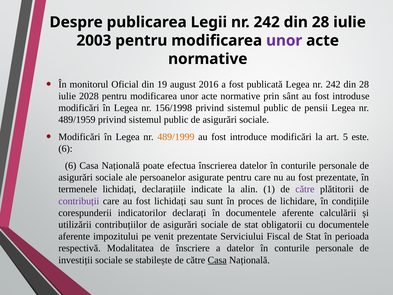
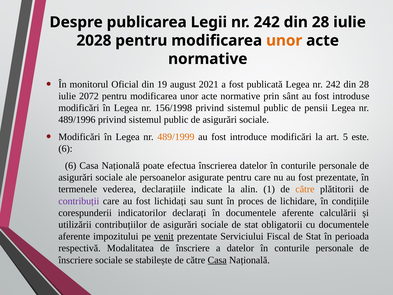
2003: 2003 -> 2028 (94, 41)
unor colour: purple -> orange (284, 41)
2016: 2016 -> 2021 (209, 84)
2028: 2028 -> 2072 (89, 96)
489/1959: 489/1959 -> 489/1996 (77, 120)
termenele lichidați: lichidați -> vederea (119, 189)
către colour: purple -> orange (305, 189)
venit underline: none -> present (164, 236)
investiții: investiții -> înscriere (76, 260)
